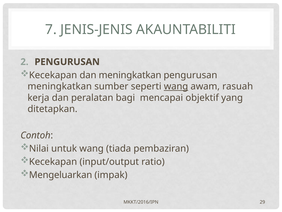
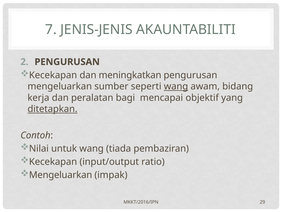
meningkatkan: meningkatkan -> mengeluarkan (60, 86)
rasuah: rasuah -> bidang (238, 86)
ditetapkan underline: none -> present (52, 109)
